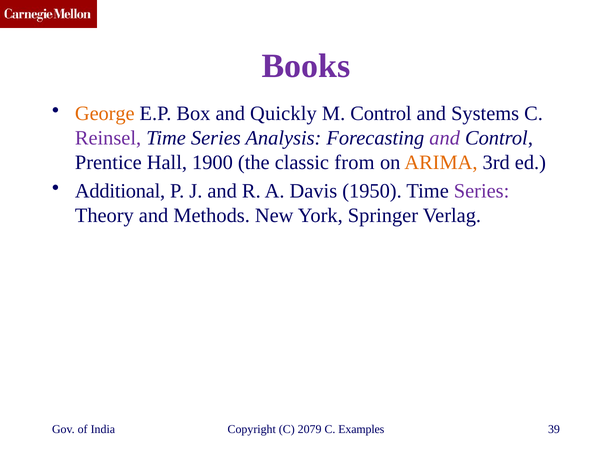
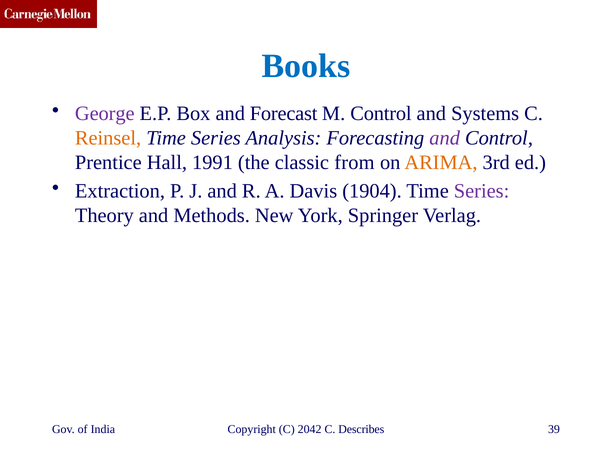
Books colour: purple -> blue (306, 66)
George colour: orange -> purple (105, 114)
Quickly: Quickly -> Forecast (284, 114)
Reinsel colour: purple -> orange (108, 138)
1900: 1900 -> 1991 (212, 163)
Additional: Additional -> Extraction (120, 191)
1950: 1950 -> 1904 (372, 191)
2079: 2079 -> 2042 (310, 429)
Examples: Examples -> Describes (361, 429)
